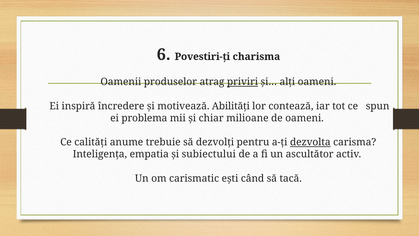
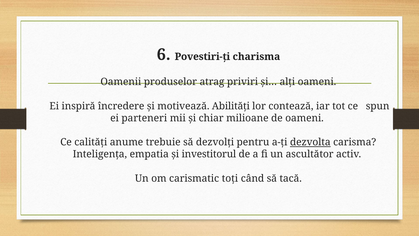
priviri underline: present -> none (243, 82)
problema: problema -> parteneri (144, 118)
subiectului: subiectului -> investitorul (209, 154)
ești: ești -> toți (230, 178)
